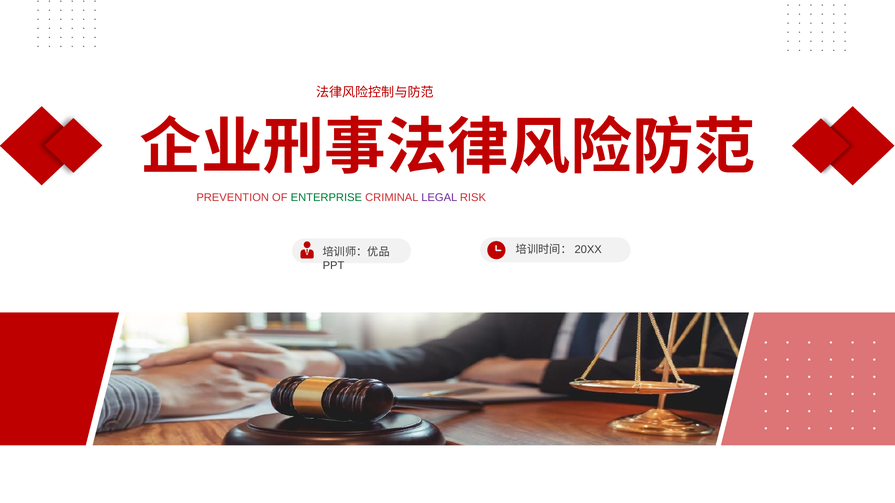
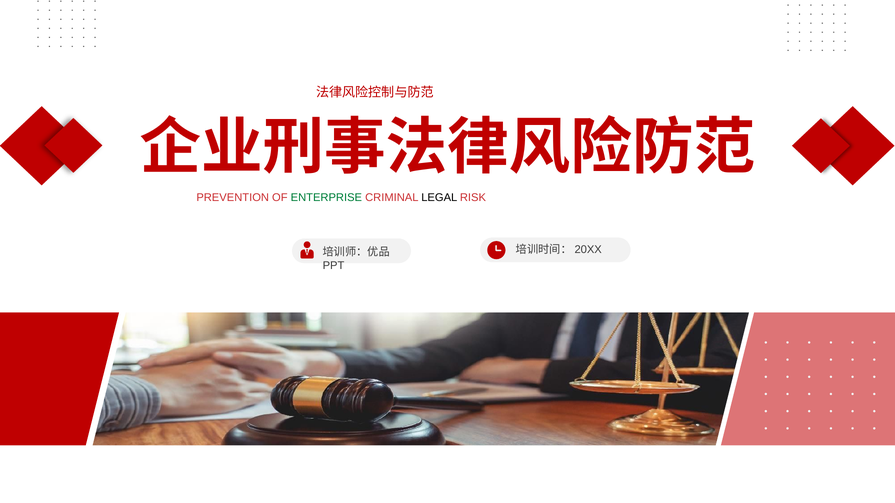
LEGAL colour: purple -> black (439, 198)
